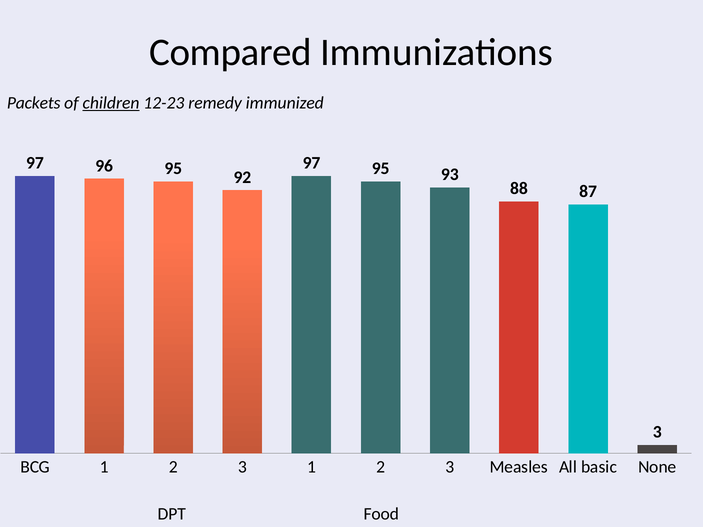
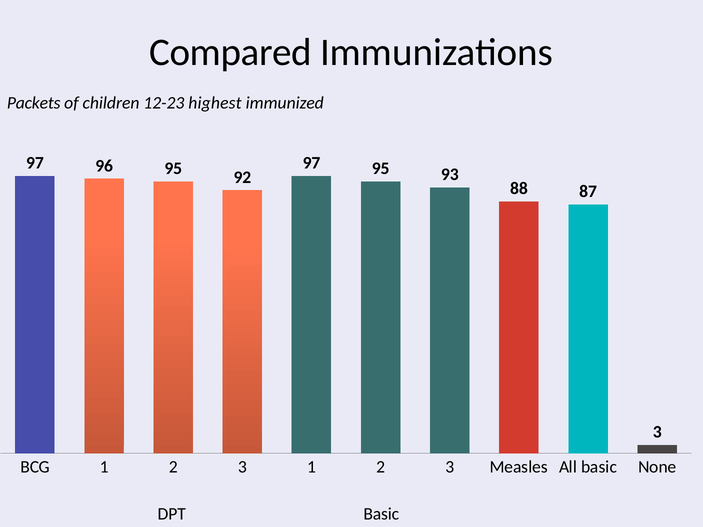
children underline: present -> none (111, 103)
remedy: remedy -> highest (215, 103)
DPT Food: Food -> Basic (381, 514)
